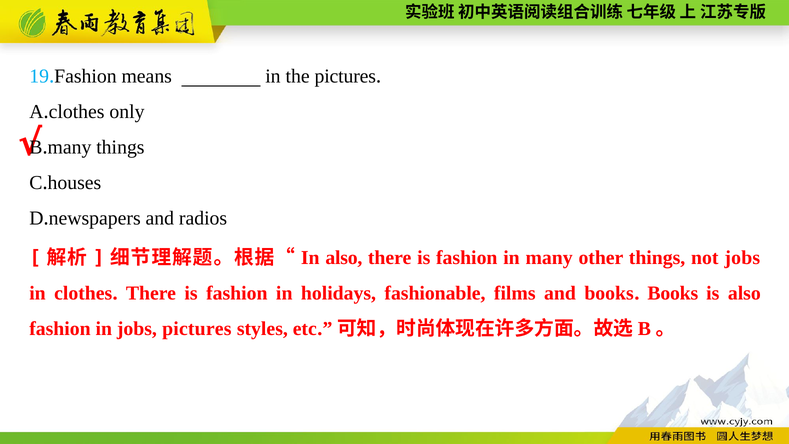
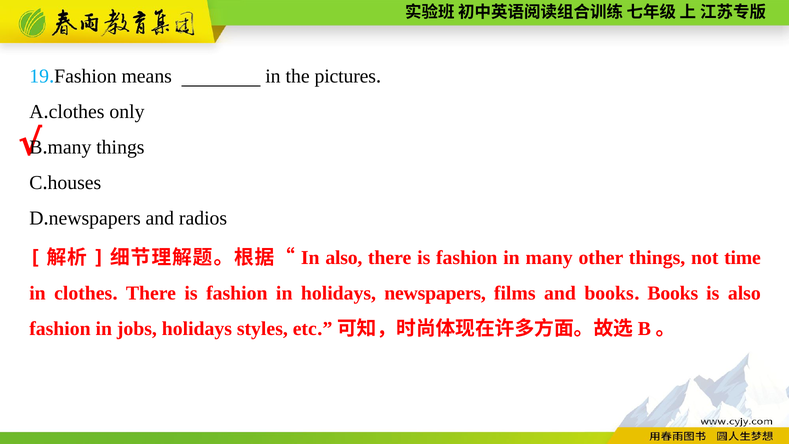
not jobs: jobs -> time (742, 257)
holidays fashionable: fashionable -> newspapers (435, 293)
jobs pictures: pictures -> holidays (197, 328)
